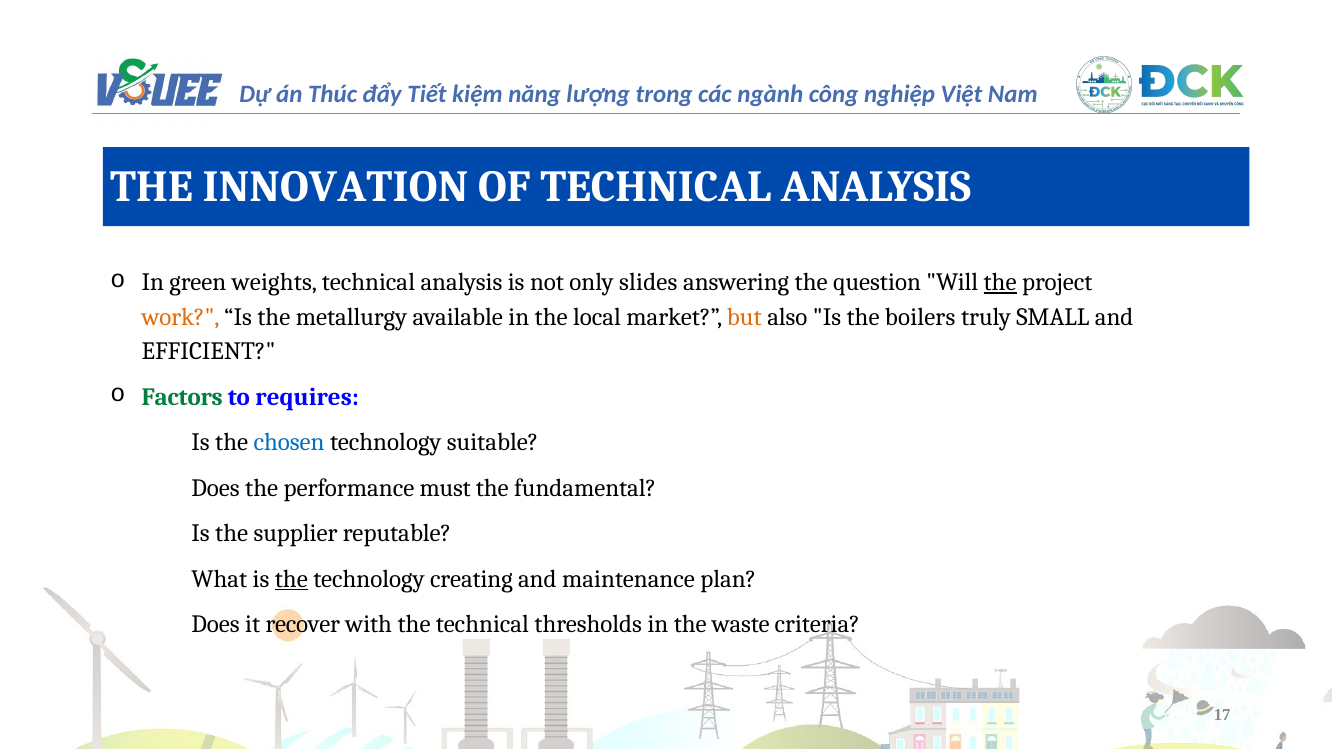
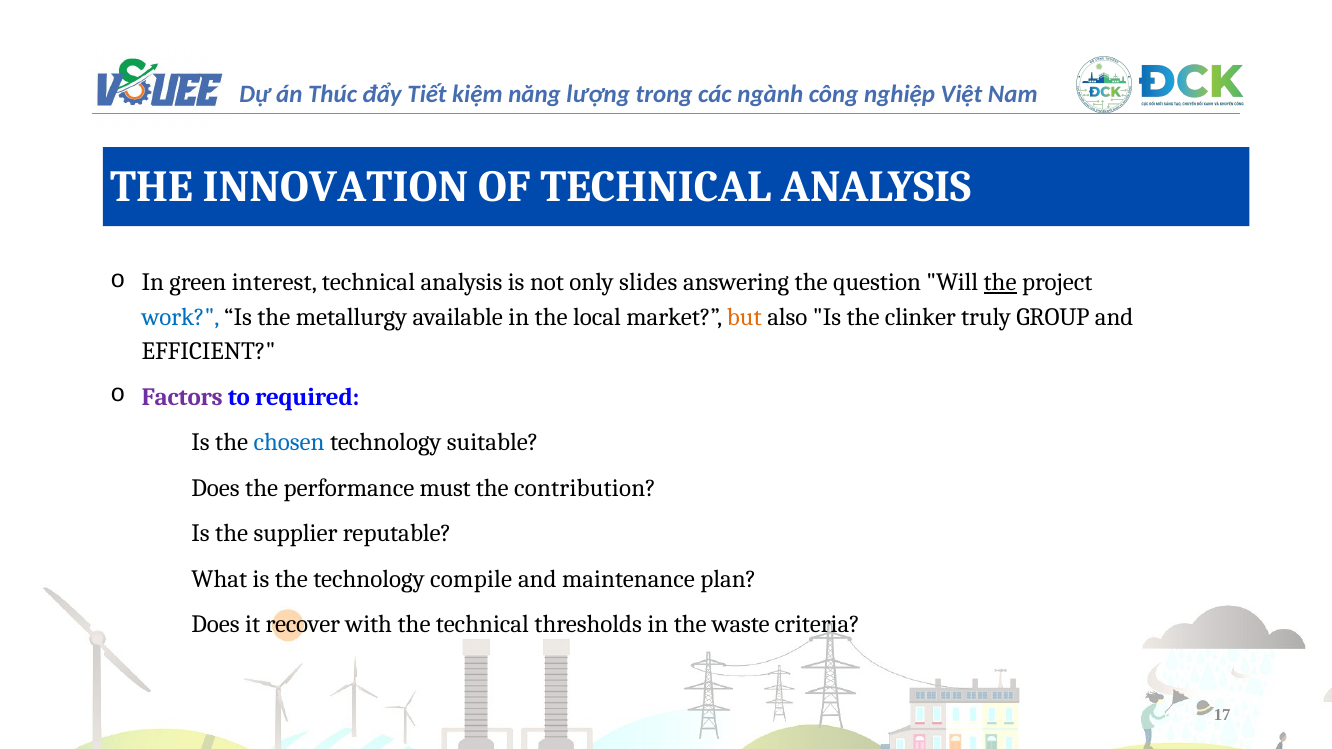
weights: weights -> interest (274, 282)
work colour: orange -> blue (181, 317)
boilers: boilers -> clinker (920, 317)
SMALL: SMALL -> GROUP (1053, 317)
Factors colour: green -> purple (182, 397)
requires: requires -> required (307, 397)
fundamental: fundamental -> contribution (585, 488)
the underline: present -> none (291, 579)
creating: creating -> compile (471, 579)
